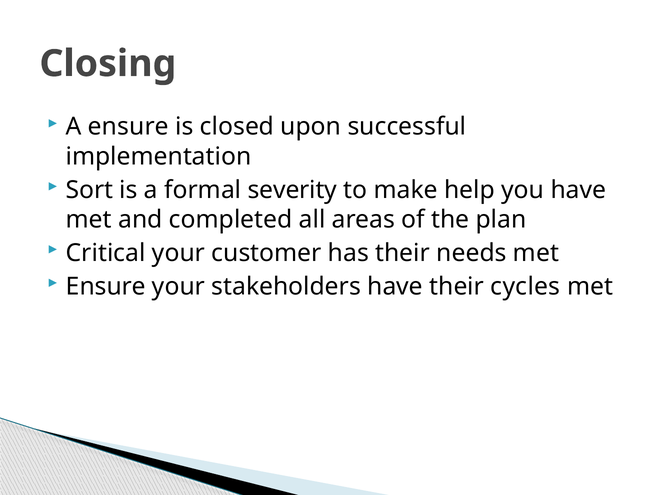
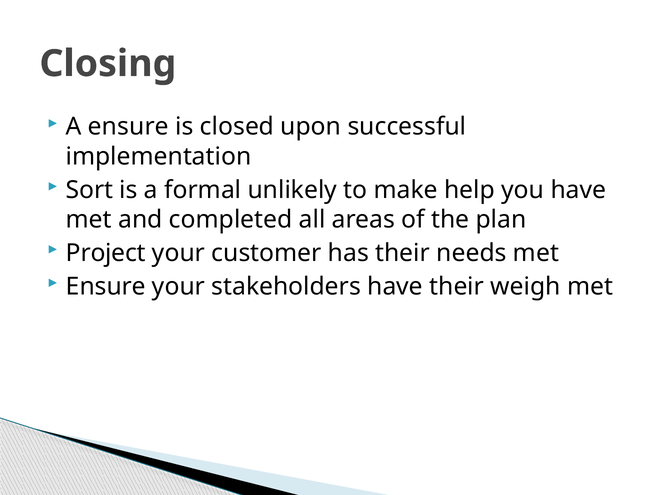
severity: severity -> unlikely (292, 190)
Critical: Critical -> Project (106, 253)
cycles: cycles -> weigh (525, 286)
